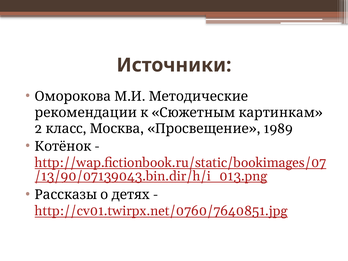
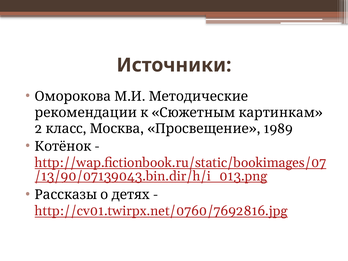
http://cv01.twirpx.net/0760/7640851.jpg: http://cv01.twirpx.net/0760/7640851.jpg -> http://cv01.twirpx.net/0760/7692816.jpg (161, 211)
